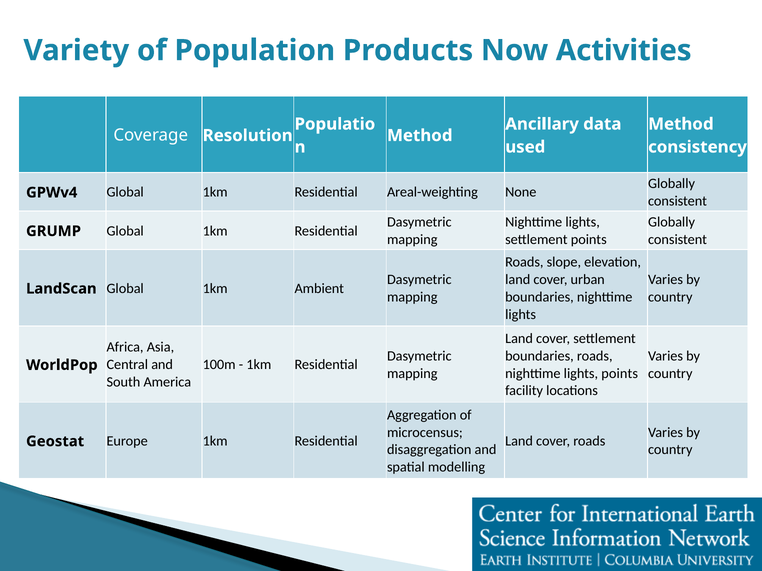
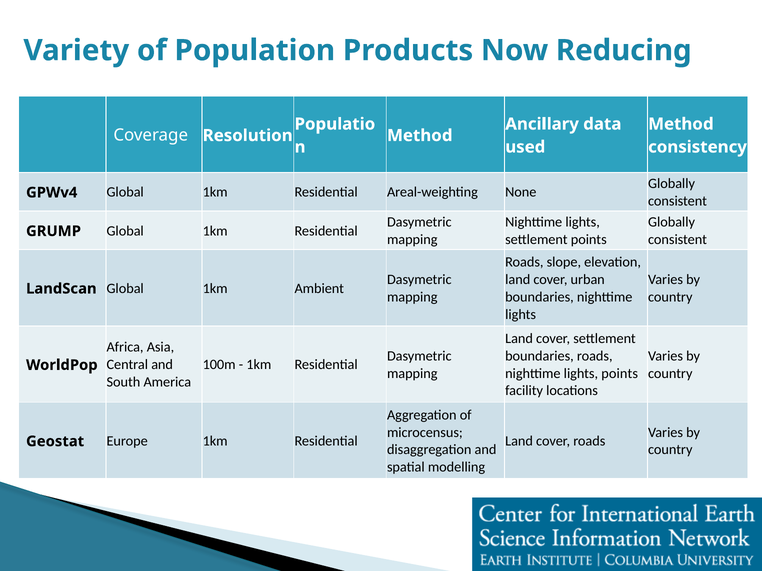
Activities: Activities -> Reducing (624, 51)
